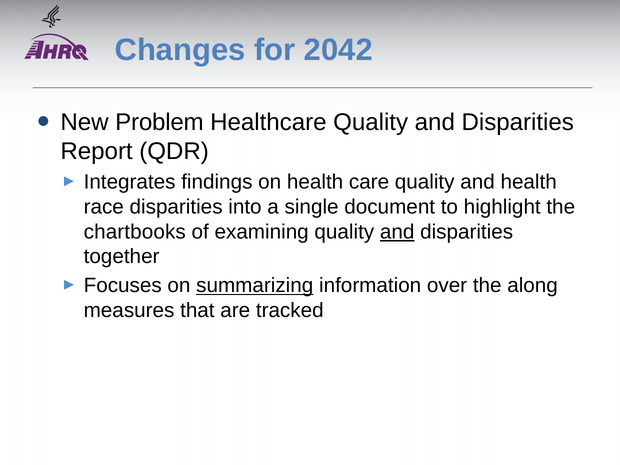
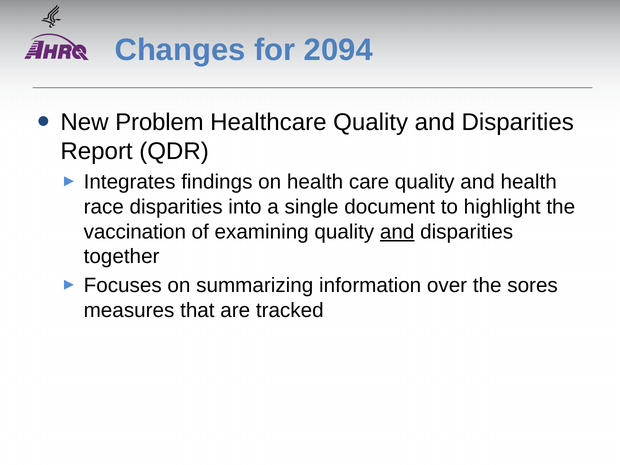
2042: 2042 -> 2094 (338, 50)
chartbooks: chartbooks -> vaccination (135, 232)
summarizing underline: present -> none (255, 285)
along: along -> sores (533, 285)
